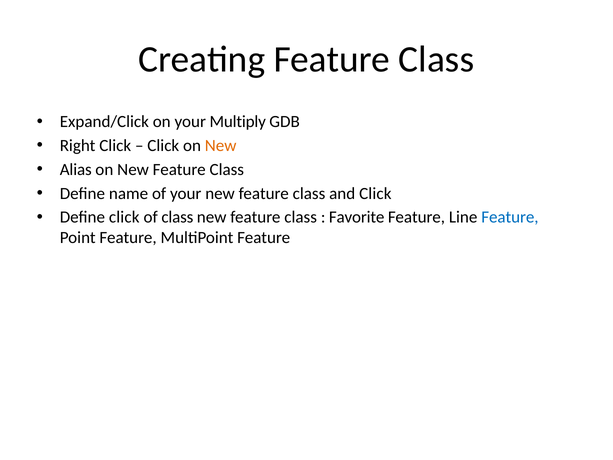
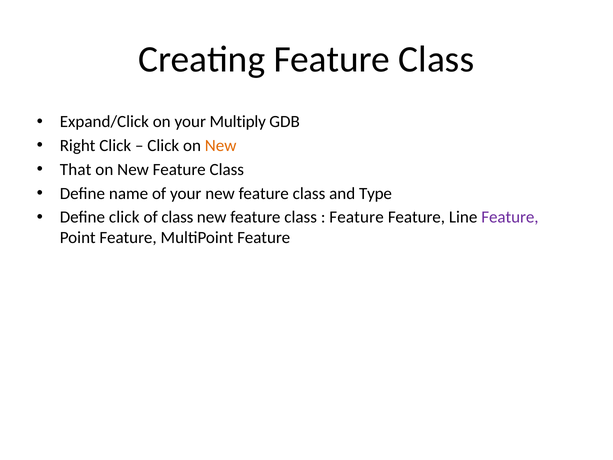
Alias: Alias -> That (76, 170)
and Click: Click -> Type (375, 193)
Favorite: Favorite -> Feature (357, 217)
Feature colour: blue -> purple (510, 217)
